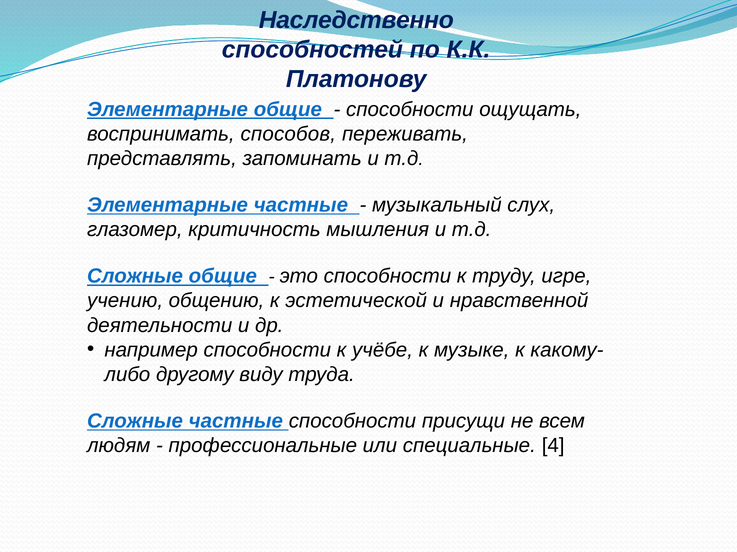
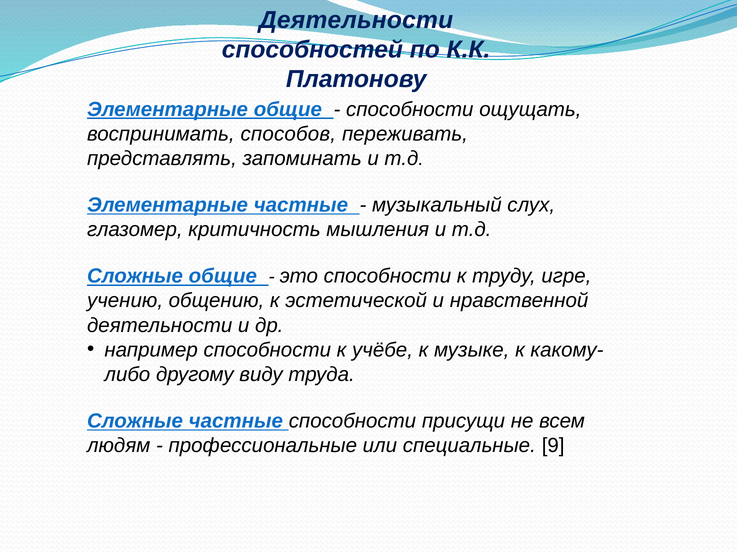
Наследственно: Наследственно -> Деятельности (356, 20)
4: 4 -> 9 (553, 446)
